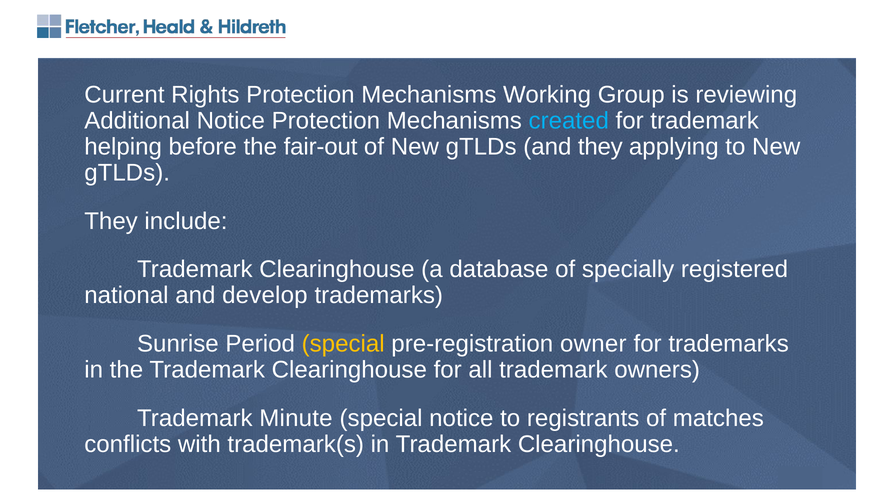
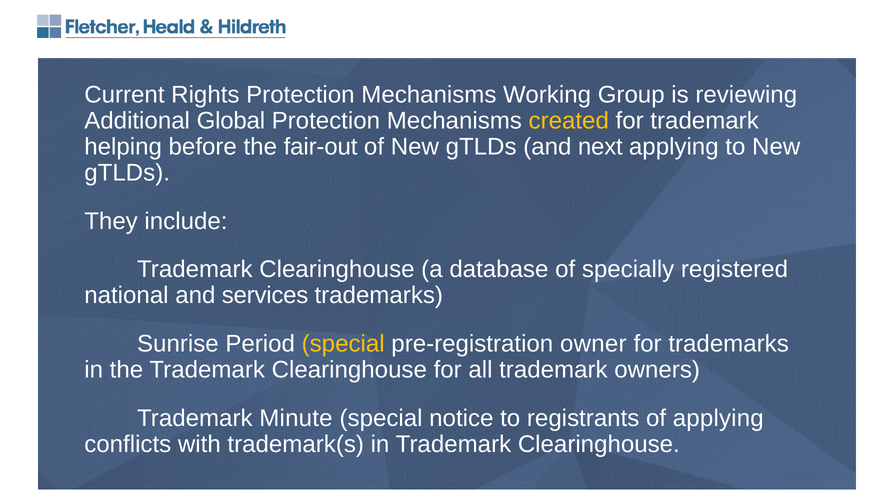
Additional Notice: Notice -> Global (231, 121)
created colour: light blue -> yellow (569, 121)
and they: they -> next (600, 147)
develop: develop -> services (265, 296)
of matches: matches -> applying (718, 418)
